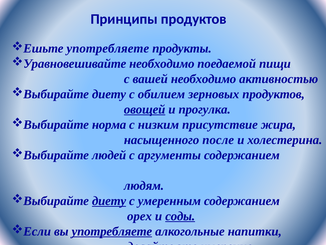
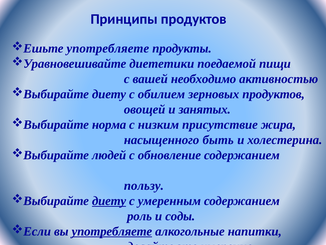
необходимо: необходимо -> диететики (162, 64)
овощей underline: present -> none (145, 109)
прогулка: прогулка -> занятых (205, 109)
после: после -> быть (218, 140)
аргументы: аргументы -> обновление (169, 155)
людям: людям -> пользу (144, 185)
орех: орех -> роль (140, 216)
соды underline: present -> none (180, 216)
